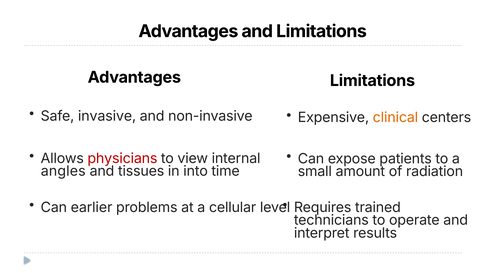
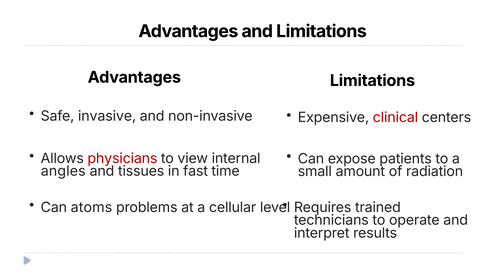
clinical colour: orange -> red (395, 118)
into: into -> fast (196, 171)
earlier: earlier -> atoms (91, 208)
